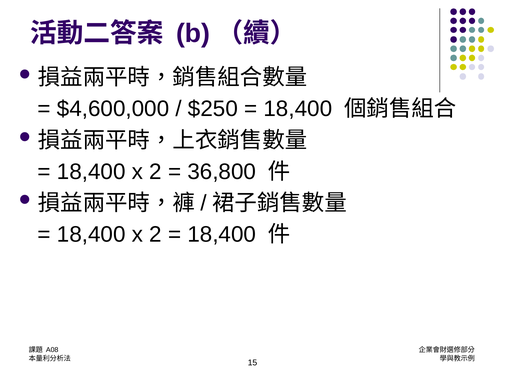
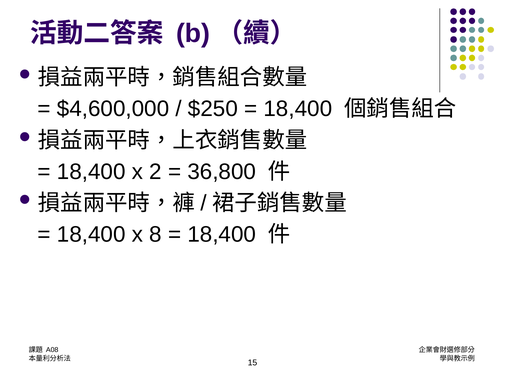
2: 2 -> 8 (156, 235)
